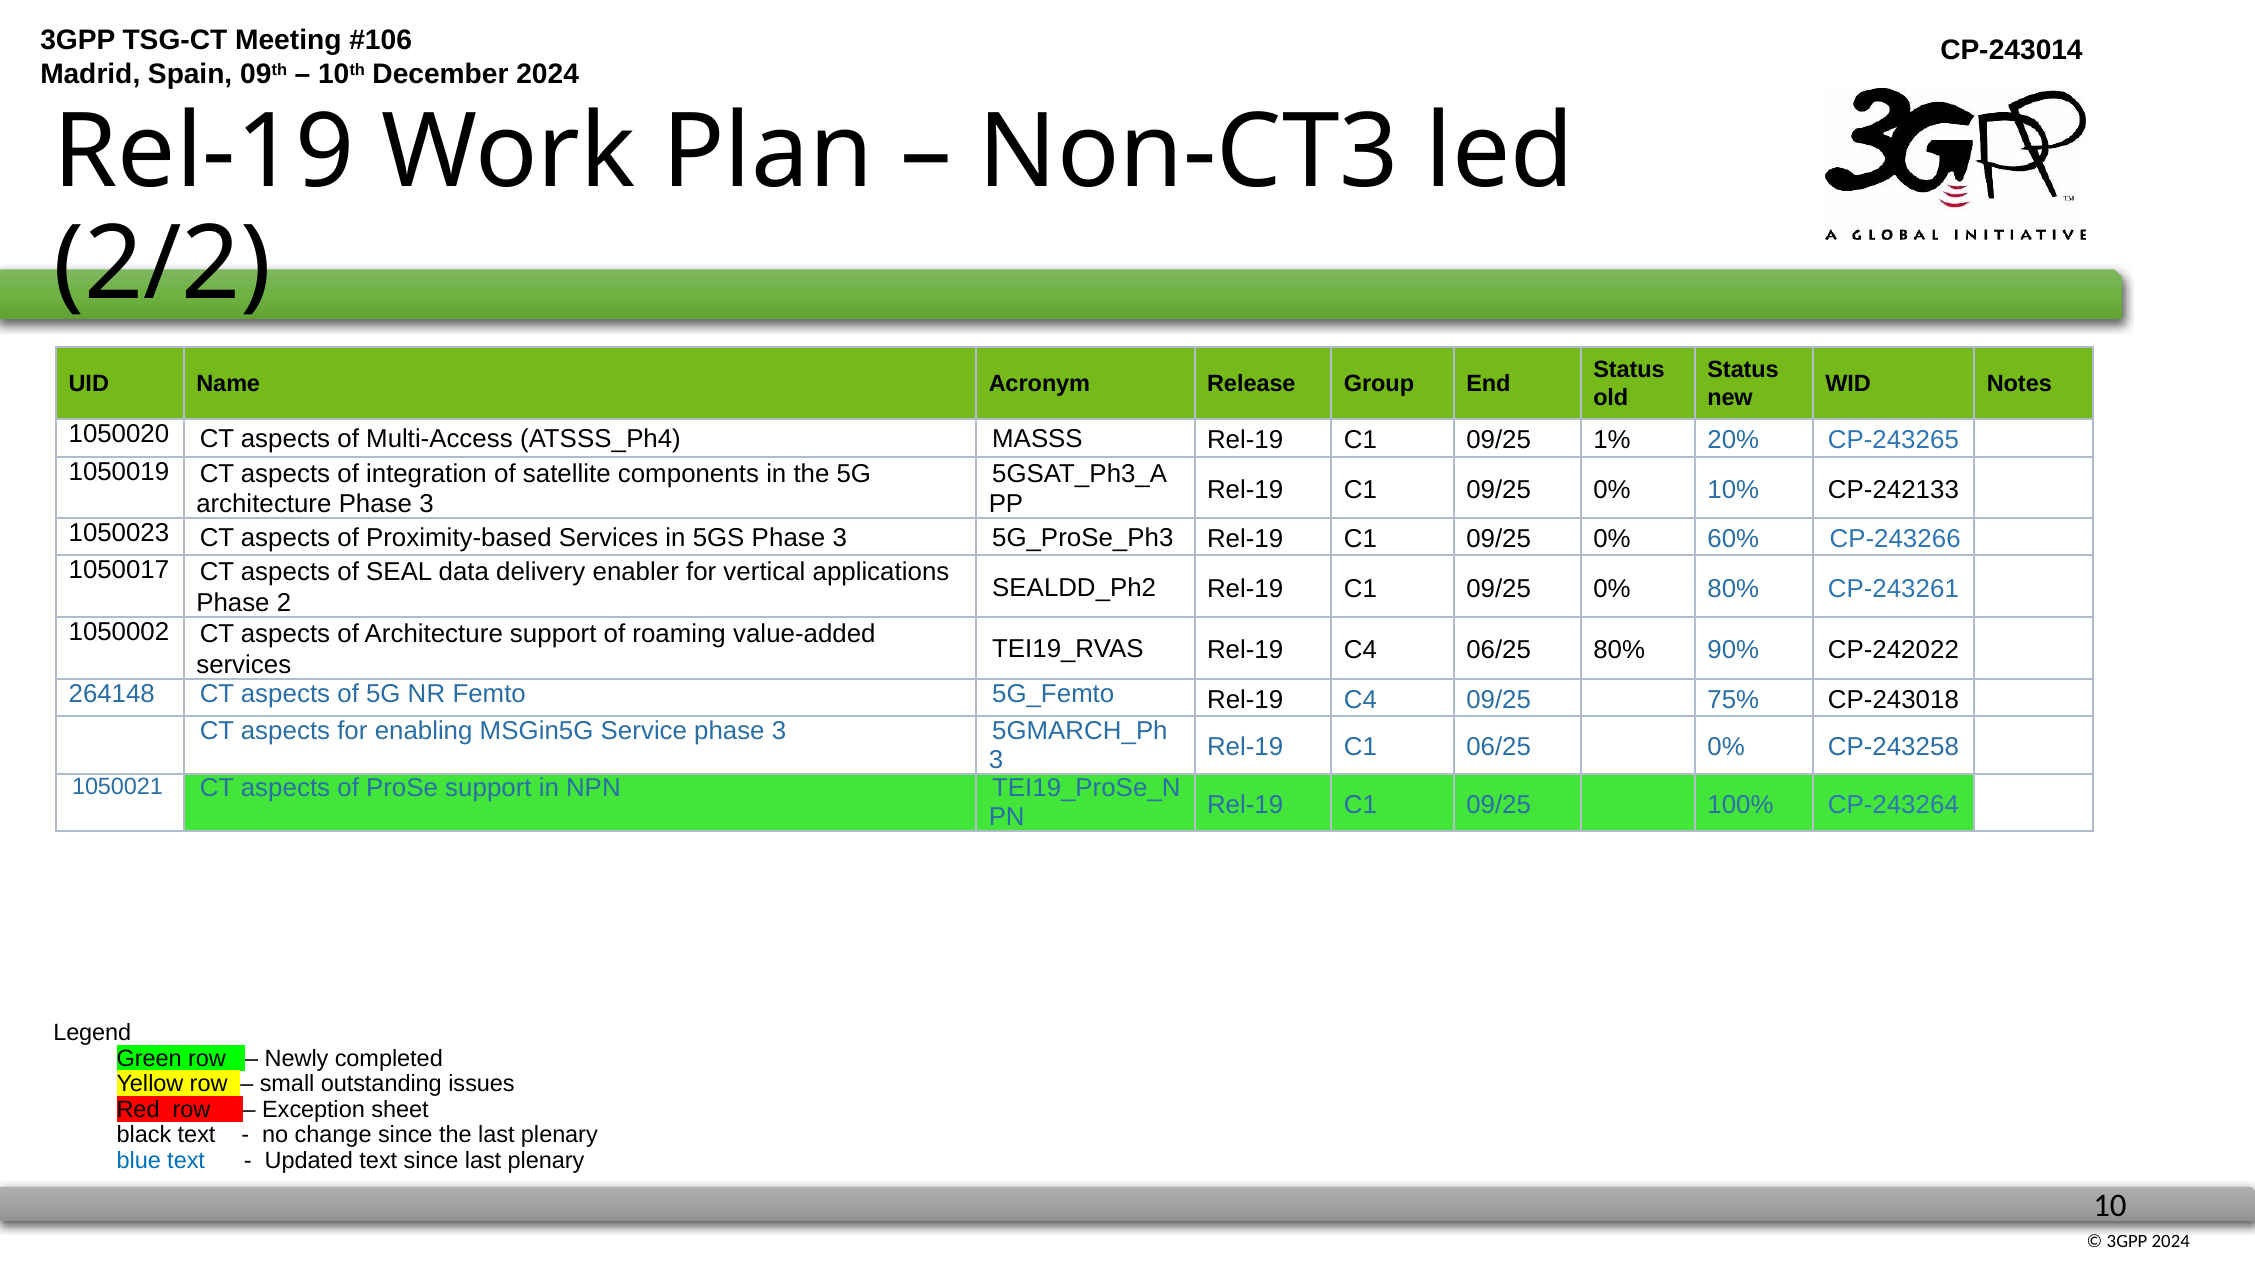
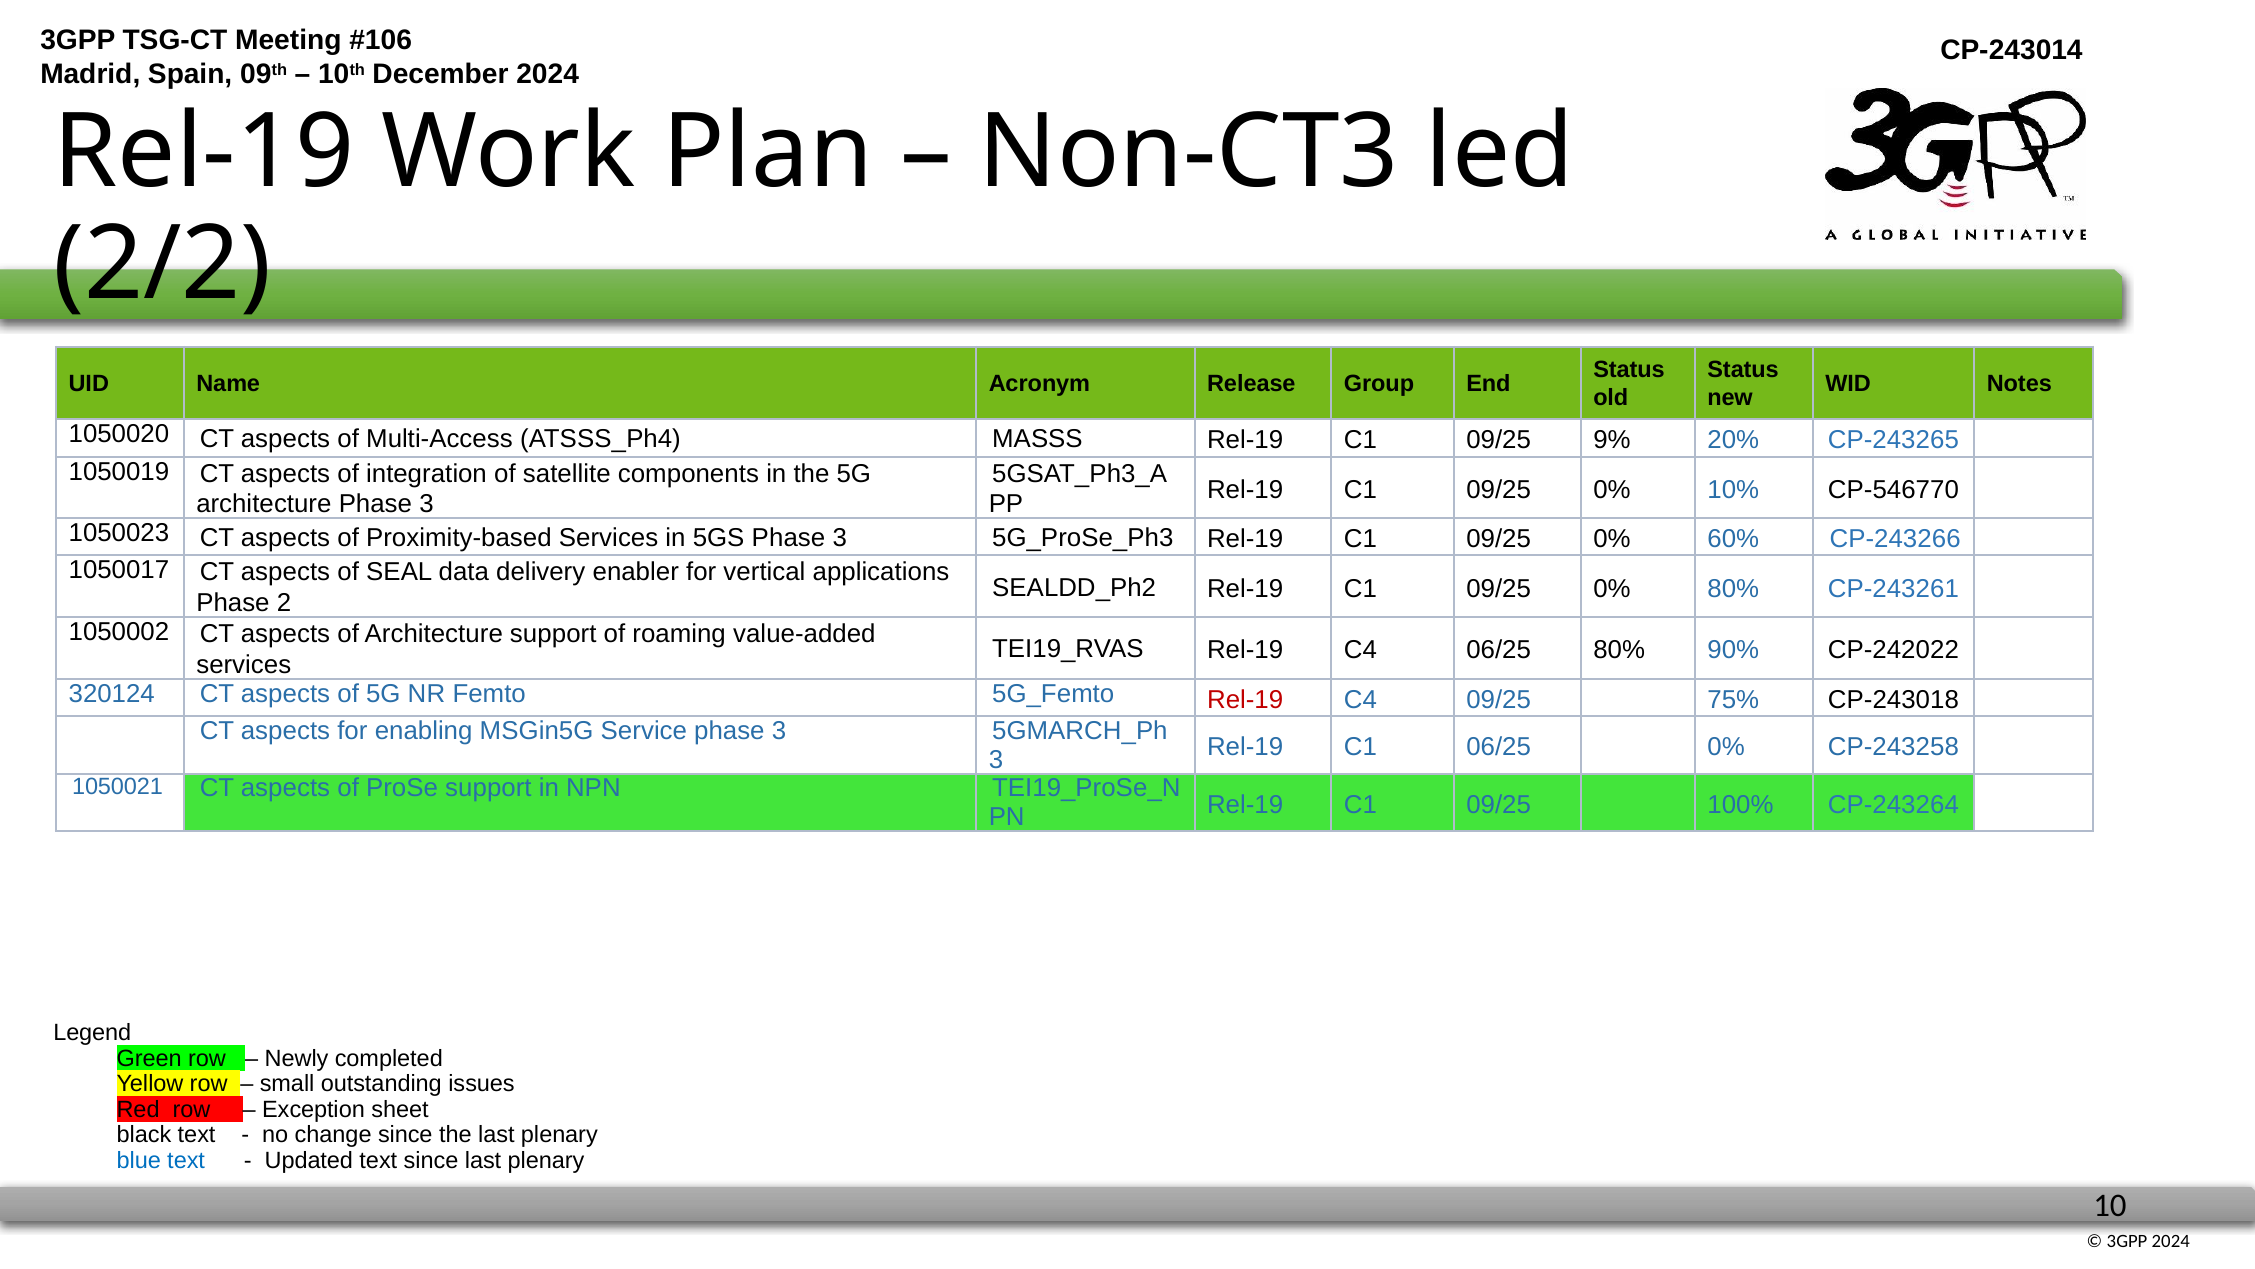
1%: 1% -> 9% (1612, 440)
CP-242133: CP-242133 -> CP-546770 (1893, 490)
264148: 264148 -> 320124 (112, 693)
Rel-19 colour: black -> red (1245, 699)
